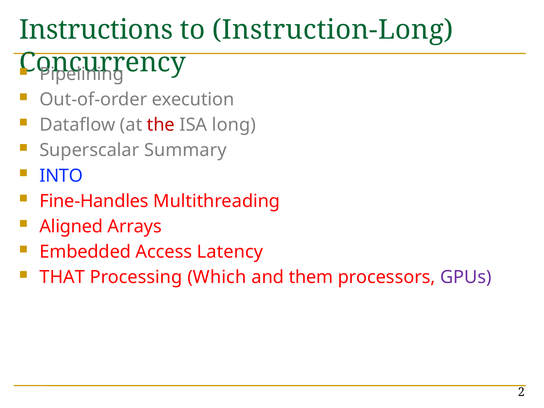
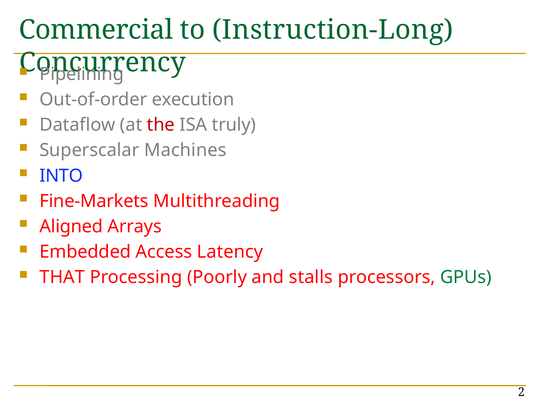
Instructions: Instructions -> Commercial (96, 30)
long: long -> truly (234, 125)
Summary: Summary -> Machines (185, 150)
Fine-Handles: Fine-Handles -> Fine-Markets (94, 201)
Which: Which -> Poorly (217, 277)
them: them -> stalls (311, 277)
GPUs colour: purple -> green (466, 277)
